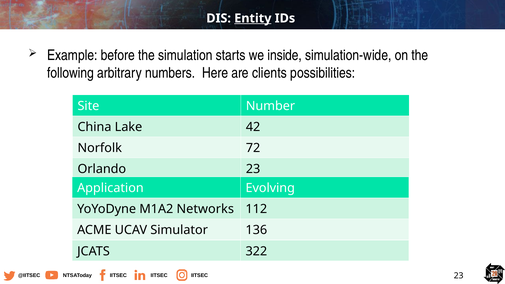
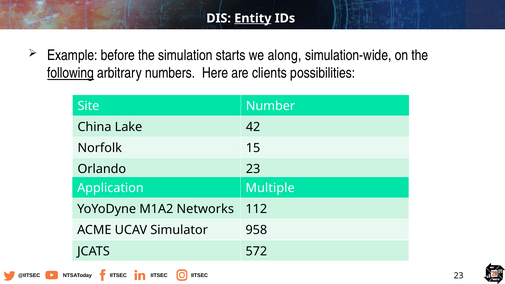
inside: inside -> along (285, 55)
following underline: none -> present (71, 73)
72: 72 -> 15 (253, 148)
Evolving: Evolving -> Multiple (270, 188)
136: 136 -> 958 (256, 230)
322: 322 -> 572 (256, 251)
